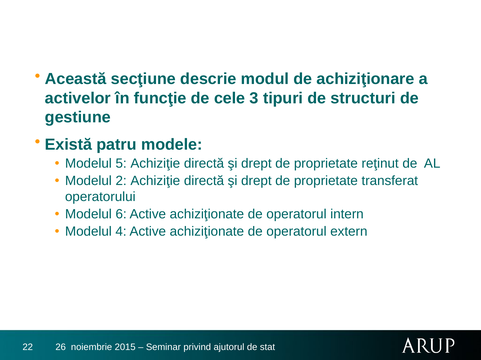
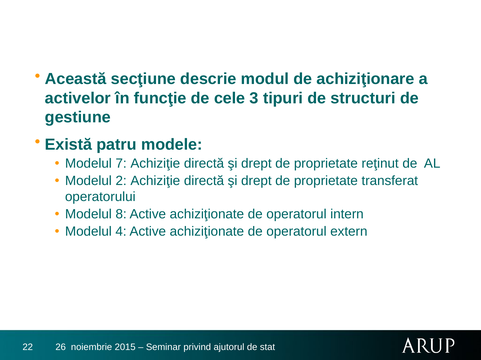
5: 5 -> 7 (121, 164)
6: 6 -> 8 (121, 214)
